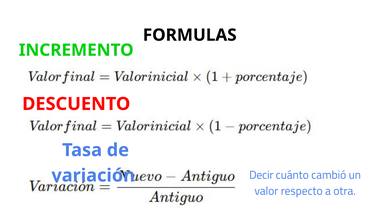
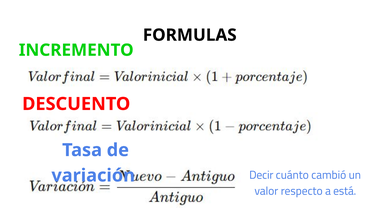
otra: otra -> está (345, 191)
